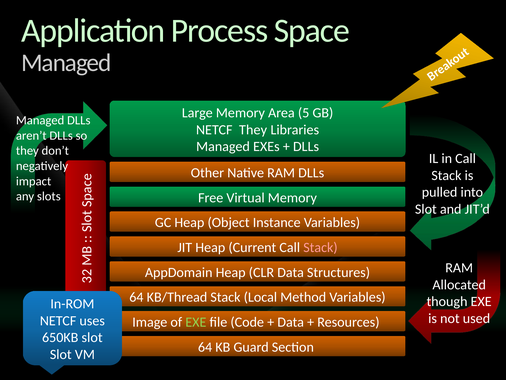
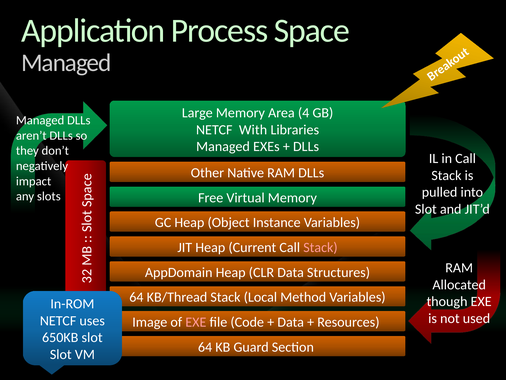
5: 5 -> 4 (304, 113)
NETCF They: They -> With (253, 130)
EXE colour: light green -> pink (196, 322)
